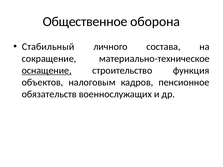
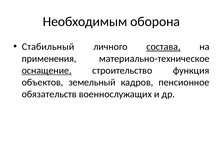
Общественное: Общественное -> Необходимым (85, 22)
состава underline: none -> present (163, 47)
сокращение: сокращение -> применения (49, 59)
налоговым: налоговым -> земельный (92, 82)
